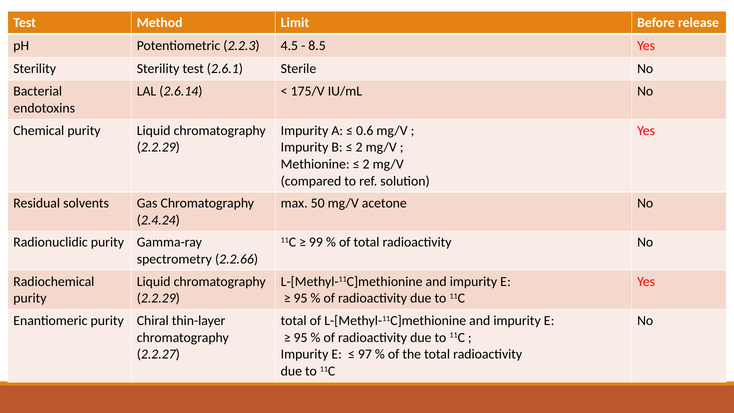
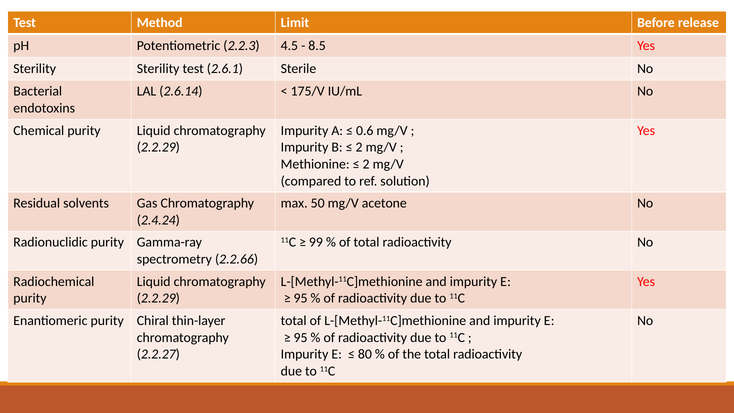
97: 97 -> 80 (365, 354)
